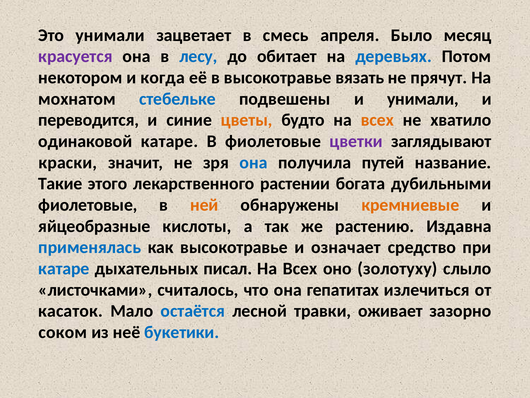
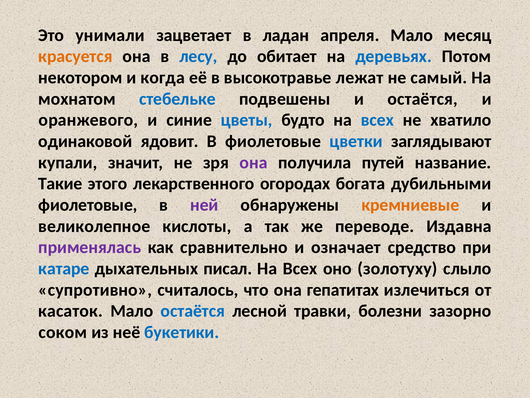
смесь: смесь -> ладан (286, 35)
апреля Было: Было -> Мало (412, 35)
красуется colour: purple -> orange (75, 56)
вязать: вязать -> лежат (360, 78)
прячут: прячут -> самый (439, 78)
и унимали: унимали -> остаётся (423, 99)
переводится: переводится -> оранжевого (88, 120)
цветы colour: orange -> blue (247, 120)
всех colour: orange -> blue (377, 120)
одинаковой катаре: катаре -> ядовит (170, 141)
цветки colour: purple -> blue (356, 141)
краски: краски -> купали (68, 162)
она colour: blue -> purple (254, 162)
растении: растении -> огородах (295, 184)
ней colour: orange -> purple (204, 205)
яйцеобразные: яйцеобразные -> великолепное (94, 226)
растению: растению -> переводе (375, 226)
применялась colour: blue -> purple (90, 247)
как высокотравье: высокотравье -> сравнительно (234, 247)
листочками: листочками -> супротивно (95, 290)
оживает: оживает -> болезни (390, 311)
